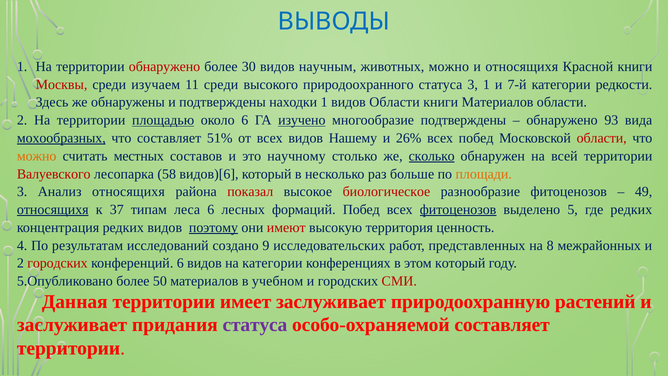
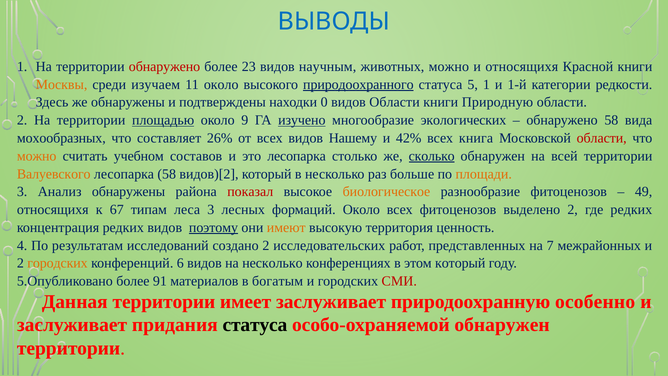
30: 30 -> 23 (249, 67)
Москвы colour: red -> orange (62, 84)
11 среди: среди -> около (221, 84)
природоохранного underline: none -> present (358, 84)
статуса 3: 3 -> 5 (473, 84)
7-й: 7-й -> 1-й (517, 84)
находки 1: 1 -> 0 (324, 102)
книги Материалов: Материалов -> Природную (497, 102)
около 6: 6 -> 9 (245, 120)
многообразие подтверждены: подтверждены -> экологических (463, 120)
обнаружено 93: 93 -> 58 (611, 120)
мохообразных underline: present -> none (61, 138)
51%: 51% -> 26% (220, 138)
26%: 26% -> 42% (409, 138)
всех побед: побед -> книга (476, 138)
местных: местных -> учебном (139, 156)
это научному: научному -> лесопарка (297, 156)
Валуевского colour: red -> orange (54, 174)
видов)[6: видов)[6 -> видов)[2 (209, 174)
Анализ относящихя: относящихя -> обнаружены (129, 192)
биологическое colour: red -> orange (386, 192)
относящихя underline: present -> none (53, 210)
37: 37 -> 67 (117, 210)
леса 6: 6 -> 3 (211, 210)
формаций Побед: Побед -> Около (361, 210)
фитоценозов underline: present -> none (458, 210)
выделено 5: 5 -> 2 (573, 210)
имеют colour: red -> orange (286, 227)
создано 9: 9 -> 2 (266, 245)
8: 8 -> 7 (550, 245)
городских colour: red -> orange (58, 263)
на категории: категории -> несколько (272, 263)
50: 50 -> 91 (160, 281)
учебном: учебном -> богатым (278, 281)
растений: растений -> особенно (595, 301)
статуса colour: purple -> black (255, 325)
особо-охраняемой составляет: составляет -> обнаружен (502, 325)
